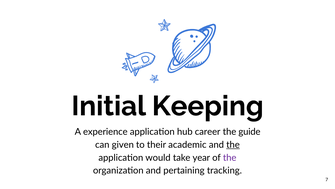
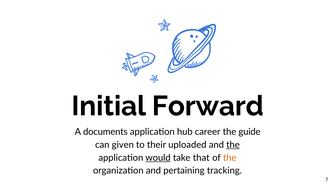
Keeping: Keeping -> Forward (208, 106)
experience: experience -> documents (105, 132)
academic: academic -> uploaded (187, 144)
would underline: none -> present (158, 157)
year: year -> that (201, 157)
the colour: purple -> orange (230, 157)
